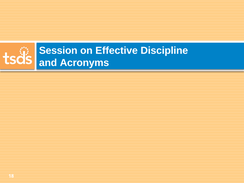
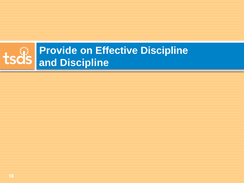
Session: Session -> Provide (58, 51)
and Acronyms: Acronyms -> Discipline (84, 63)
